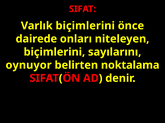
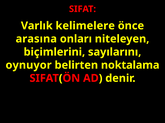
Varlık biçimlerini: biçimlerini -> kelimelere (85, 26)
dairede: dairede -> arasına (36, 39)
